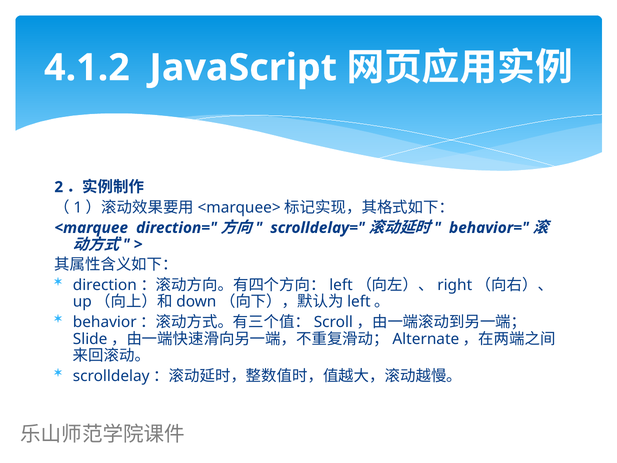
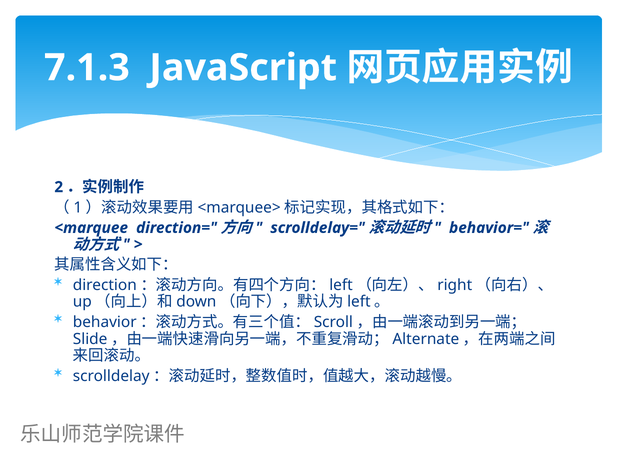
4.1.2: 4.1.2 -> 7.1.3 (87, 68)
